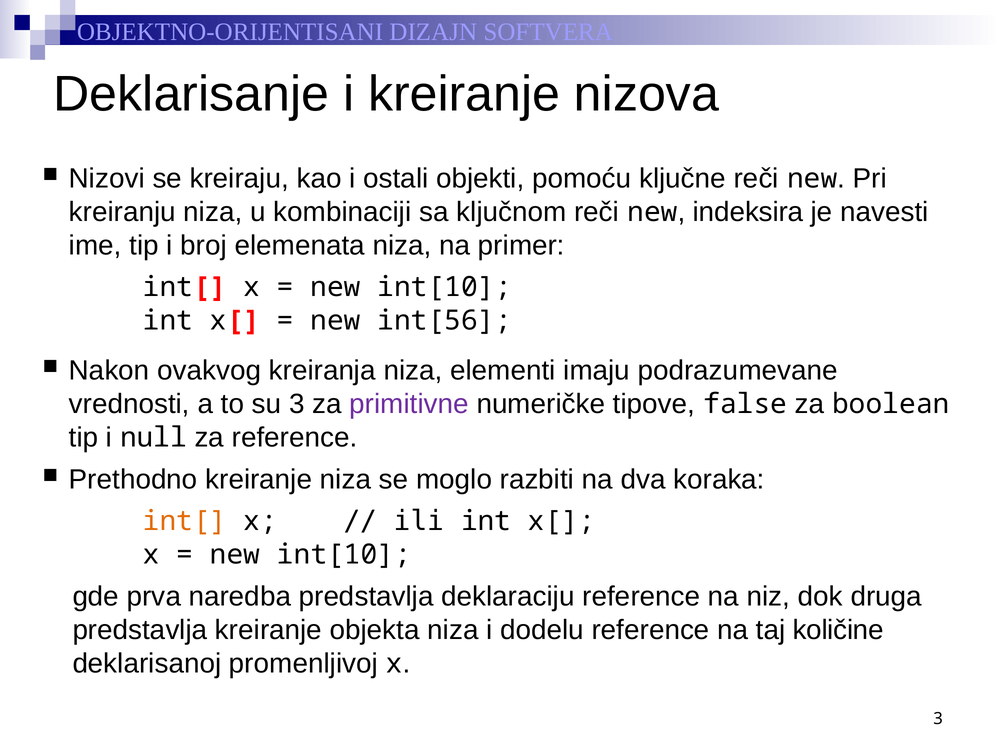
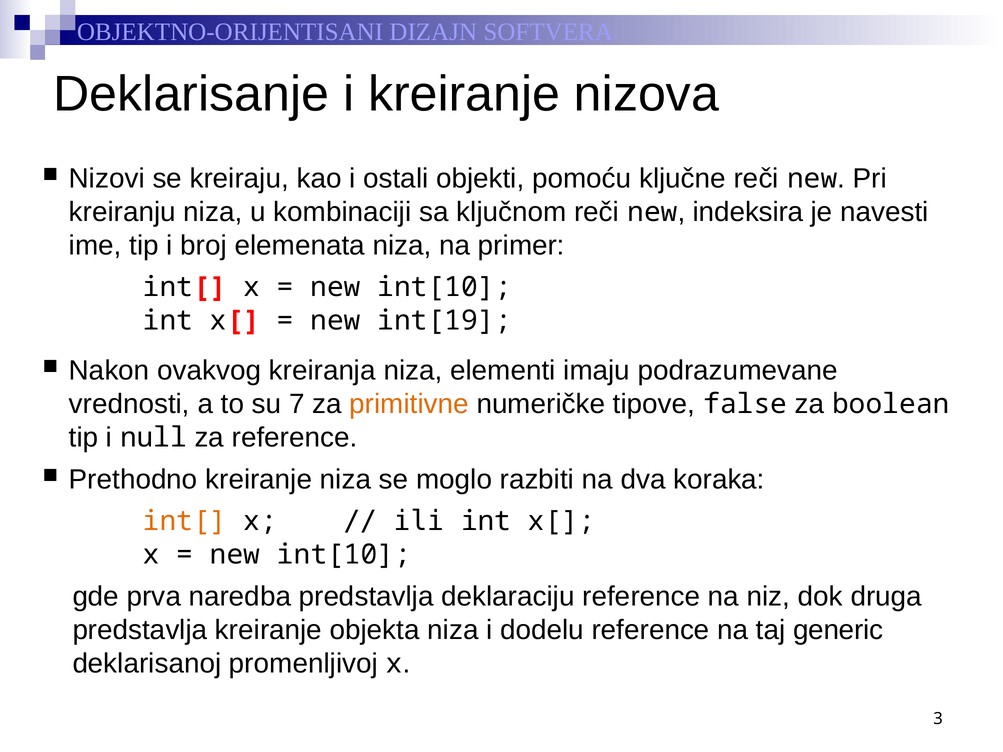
int[56: int[56 -> int[19 (444, 321)
su 3: 3 -> 7 (297, 404)
primitivne colour: purple -> orange (409, 404)
količine: količine -> generic (838, 630)
